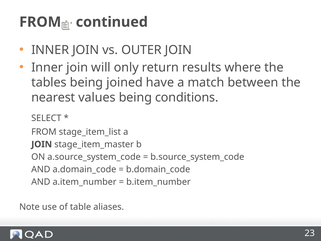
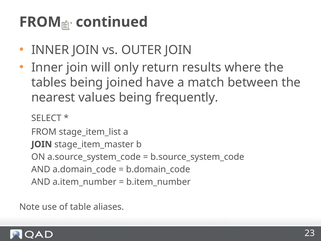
conditions: conditions -> frequently (187, 97)
